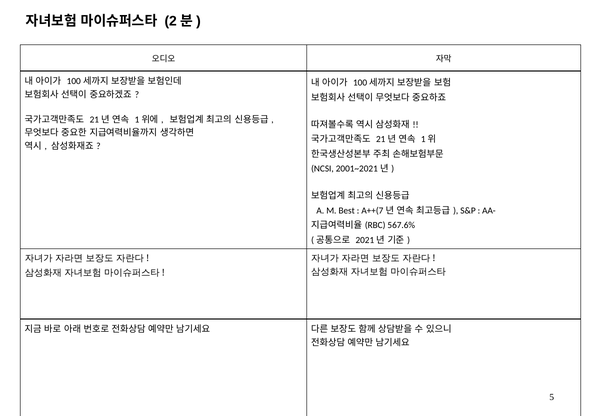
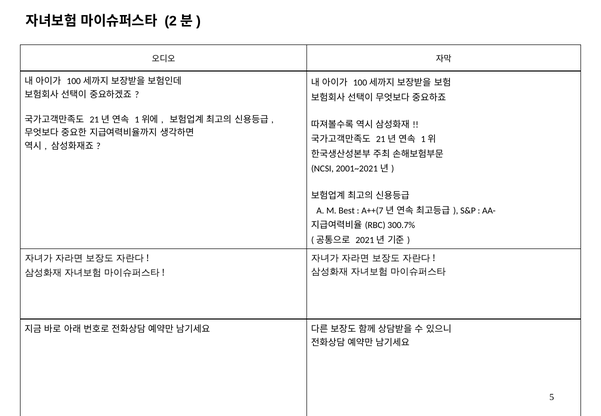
567.6%: 567.6% -> 300.7% (401, 225)
